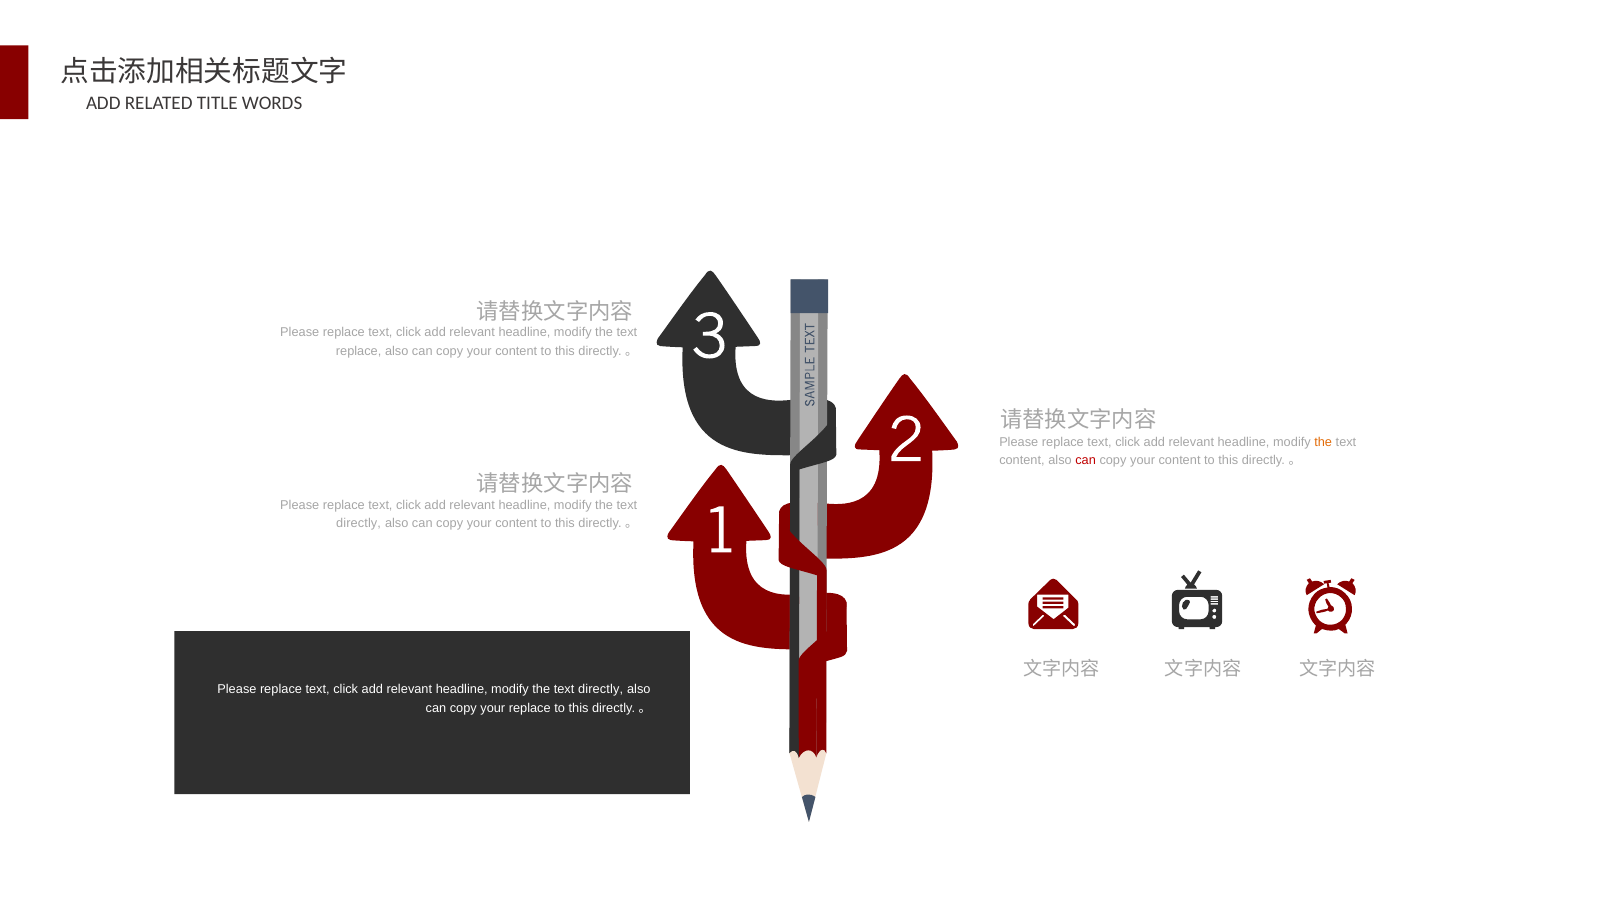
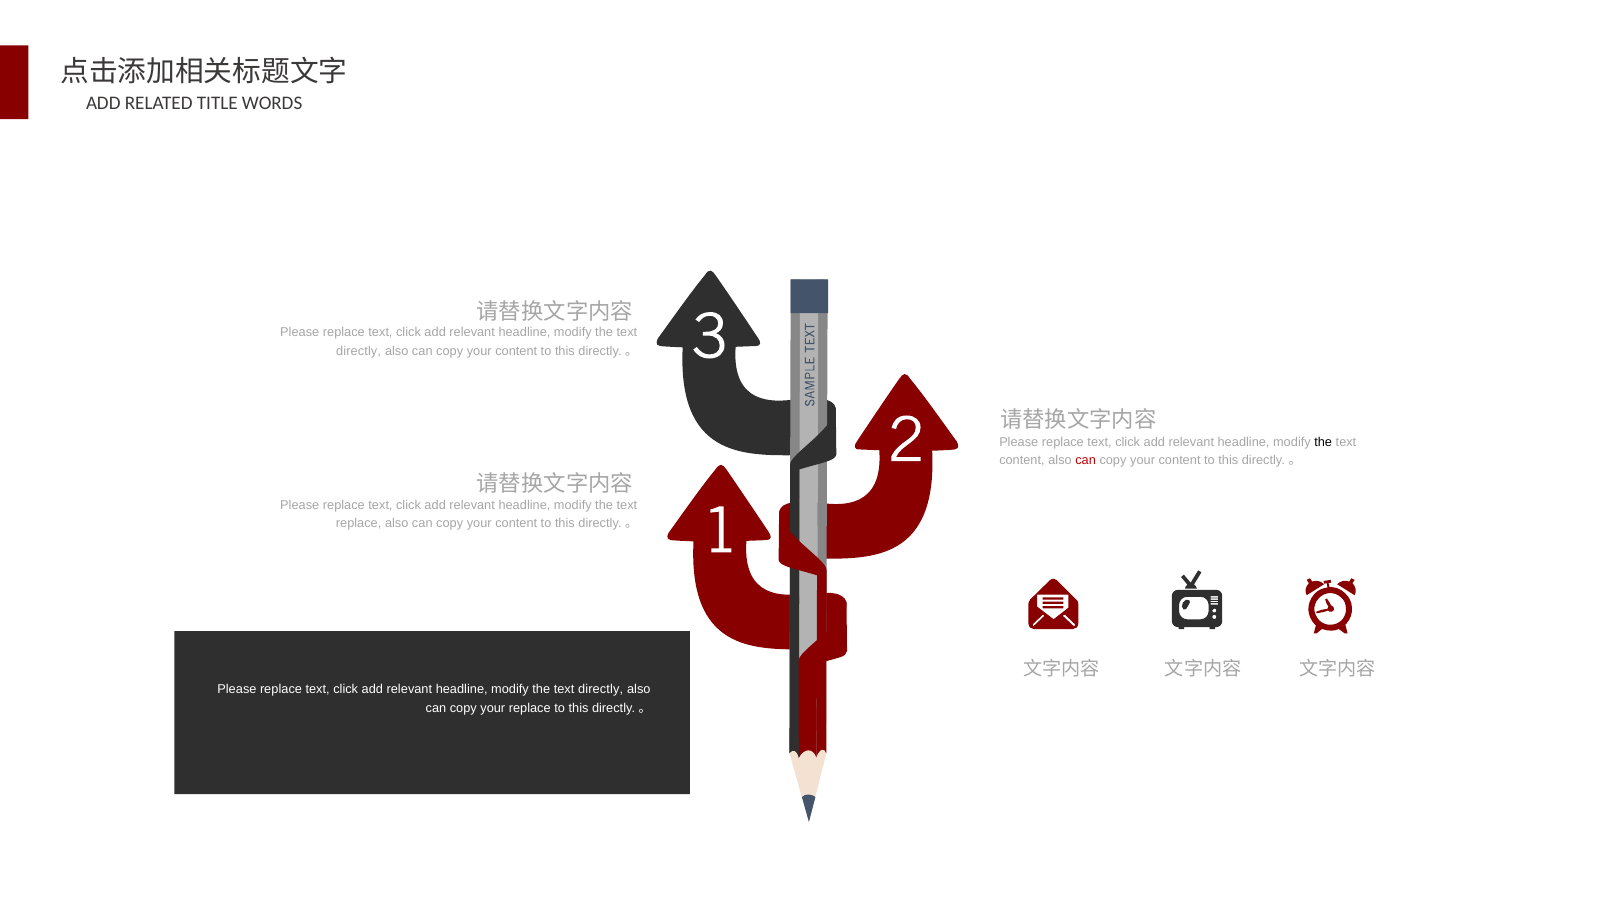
replace: replace -> directly (359, 351)
the colour: orange -> black (1323, 442)
directly: directly -> replace (359, 523)
